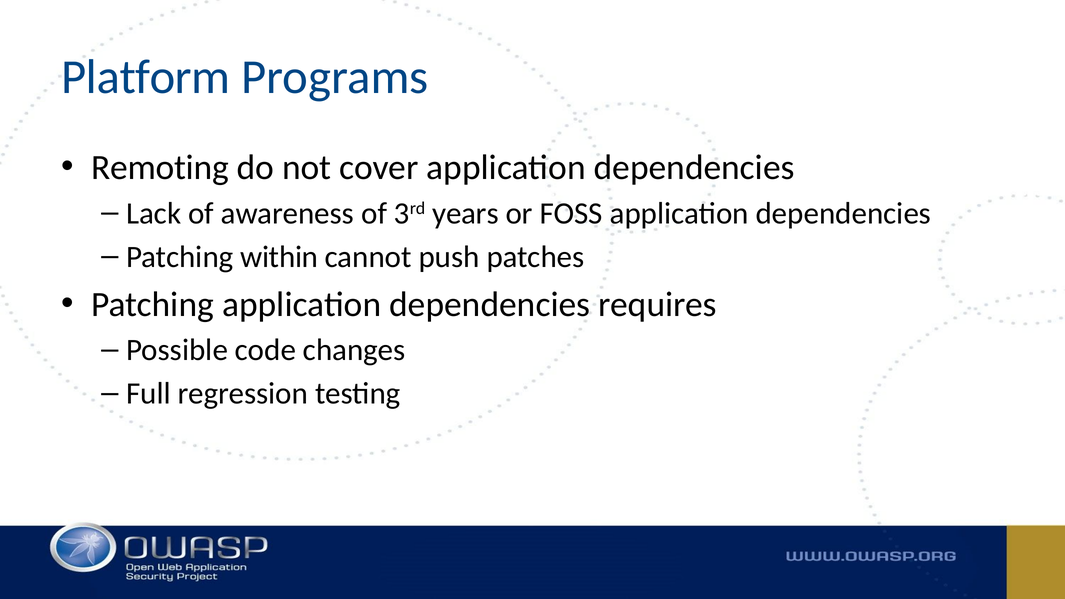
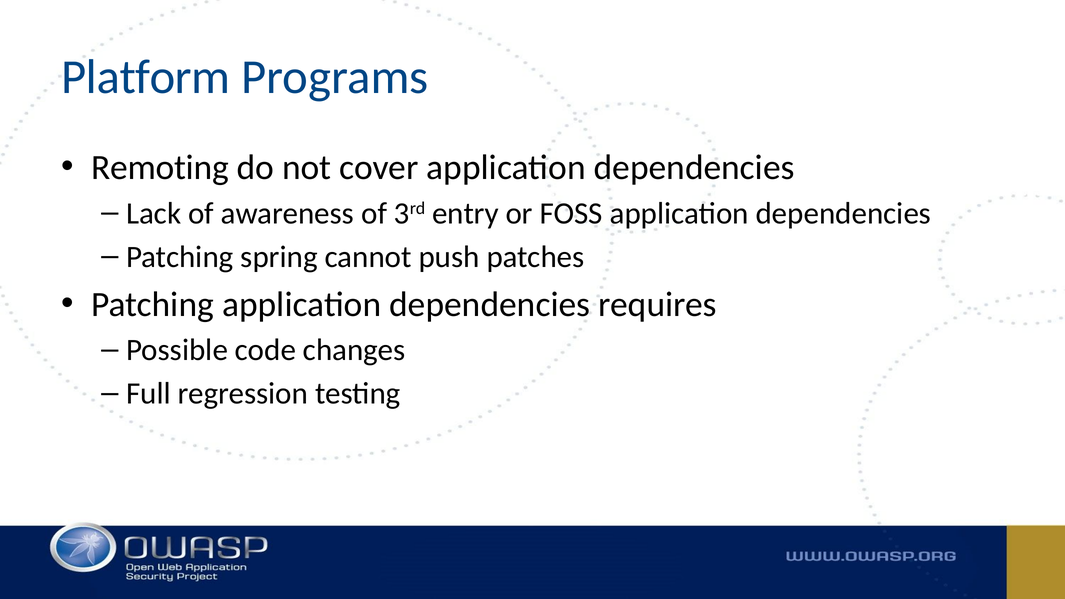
years: years -> entry (465, 213)
within: within -> spring (279, 257)
